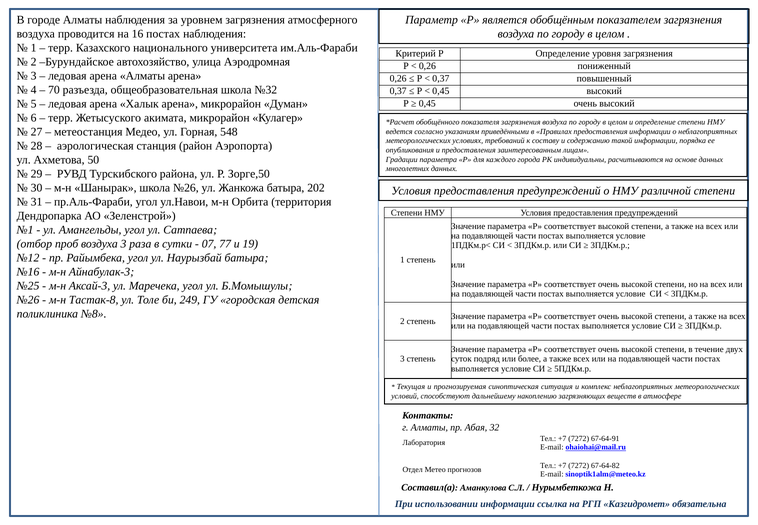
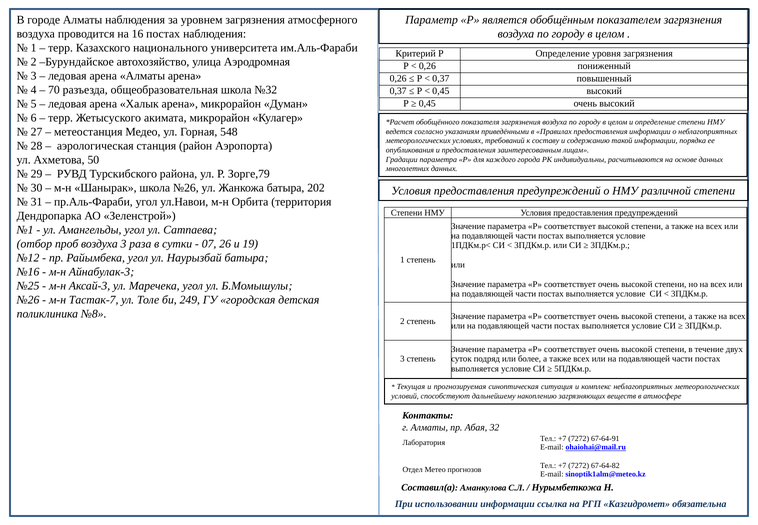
Зорге,50: Зорге,50 -> Зорге,79 (249, 174)
77: 77 -> 26 (225, 244)
Тастак-8: Тастак-8 -> Тастак-7 (94, 300)
